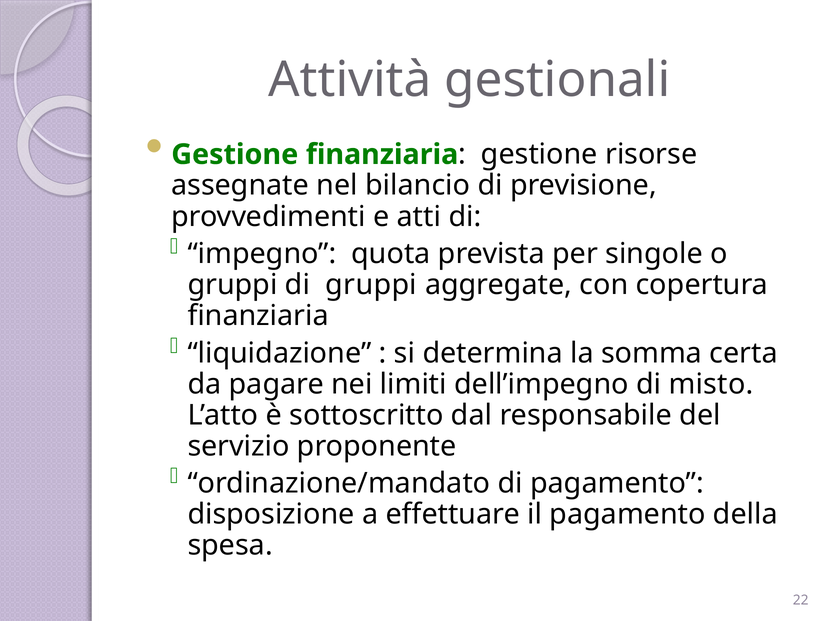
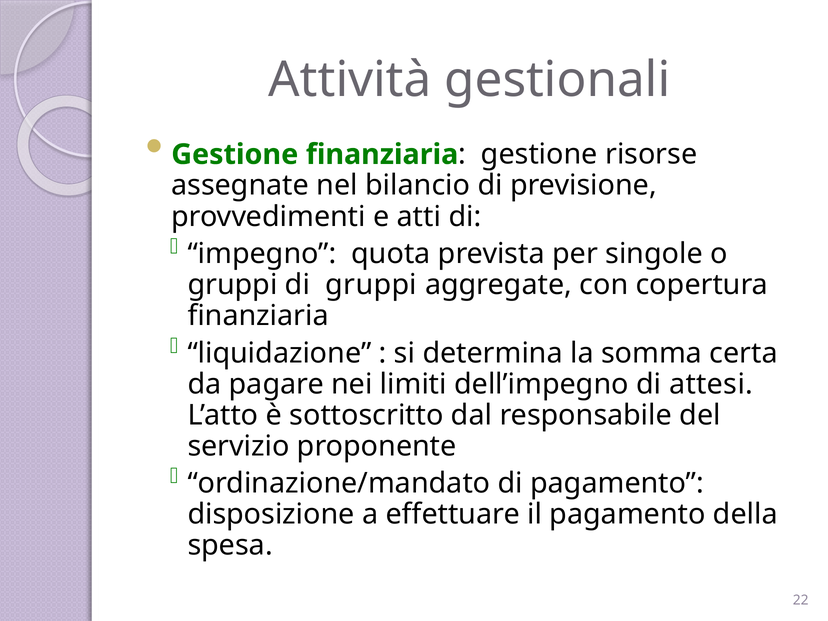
misto: misto -> attesi (711, 384)
